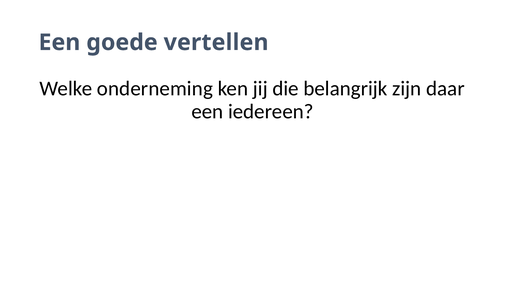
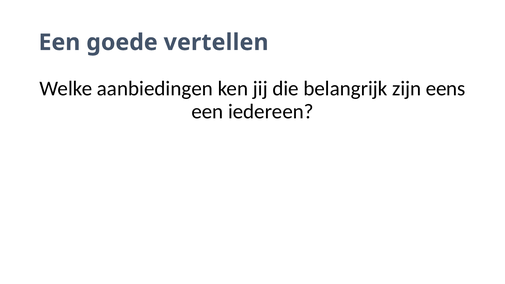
onderneming: onderneming -> aanbiedingen (155, 89)
daar: daar -> eens (446, 89)
